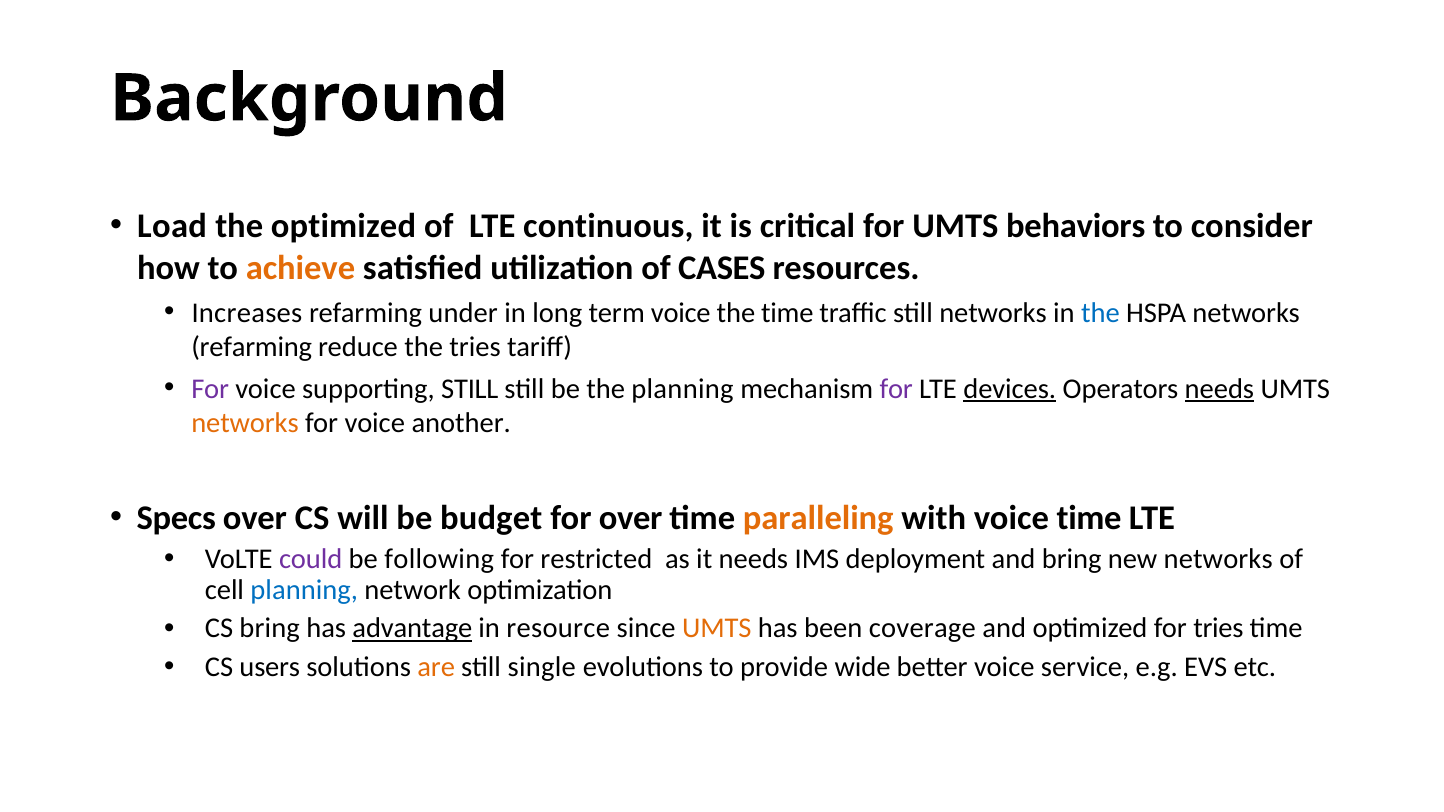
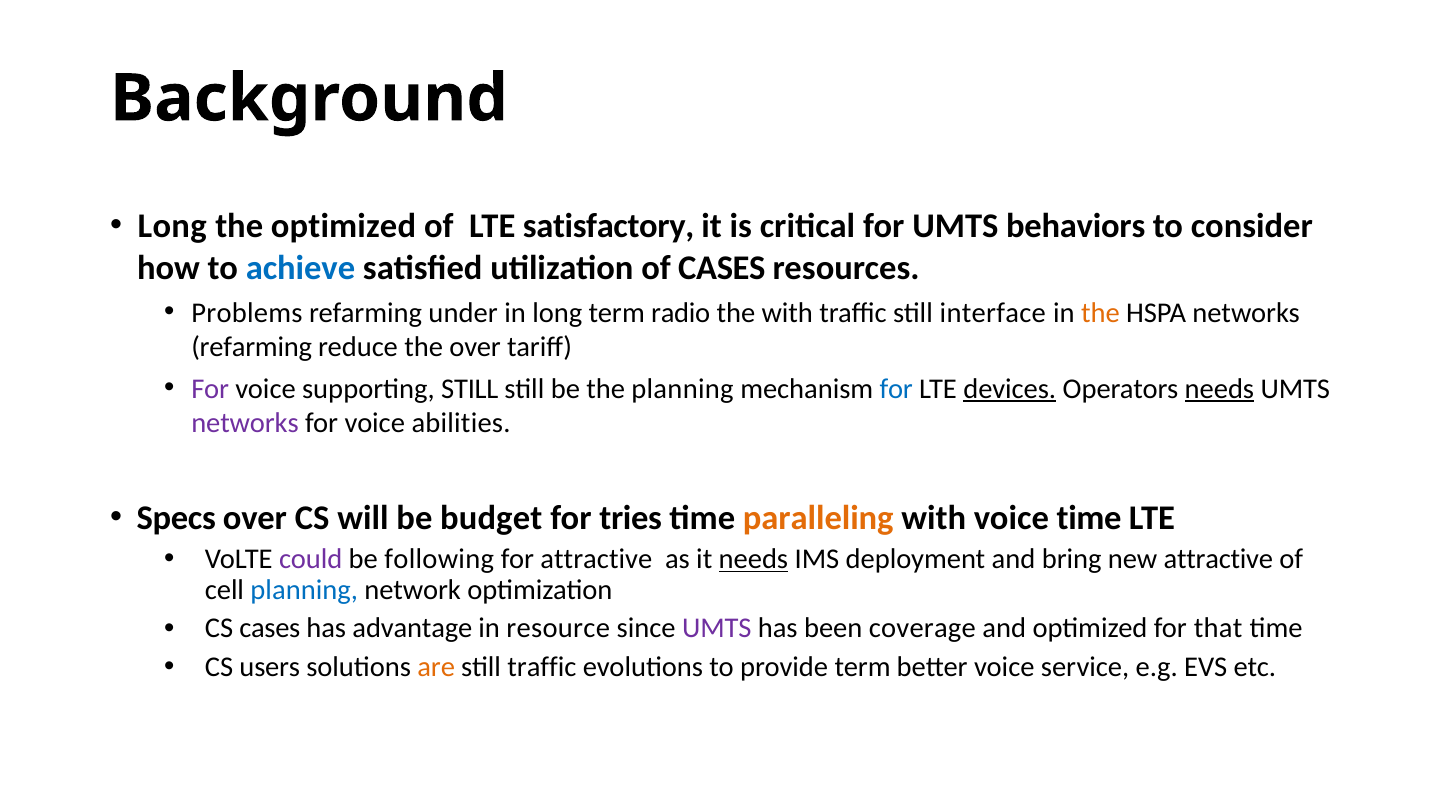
Load: Load -> Long (172, 226)
continuous: continuous -> satisfactory (609, 226)
achieve colour: orange -> blue (300, 268)
Increases: Increases -> Problems (247, 313)
term voice: voice -> radio (681, 313)
the time: time -> with (787, 313)
still networks: networks -> interface (993, 313)
the colour: blue -> orange (1100, 313)
the tries: tries -> over (475, 347)
for colour: purple -> blue (896, 389)
networks colour: orange -> purple (245, 423)
another: another -> abilities (461, 423)
for over: over -> tries (631, 518)
for restricted: restricted -> attractive (596, 559)
needs underline: none -> present (753, 559)
new networks: networks -> attractive (1218, 559)
CS bring: bring -> cases (270, 629)
advantage underline: present -> none (412, 629)
UMTS colour: orange -> purple (717, 629)
for tries: tries -> that (1218, 629)
still single: single -> traffic (542, 667)
provide wide: wide -> term (863, 667)
